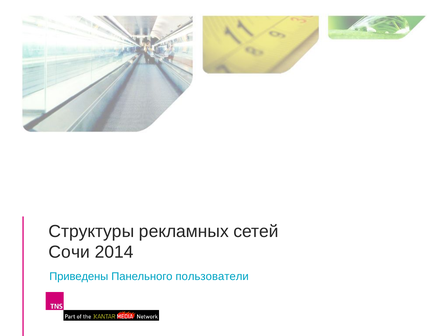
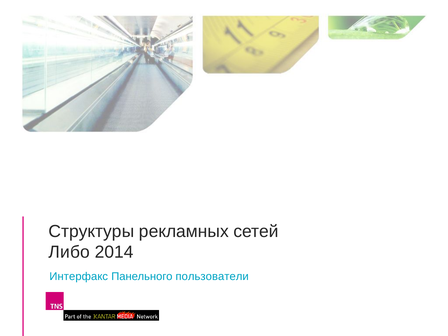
Сочи: Сочи -> Либо (69, 252)
Приведены: Приведены -> Интерфакс (79, 277)
